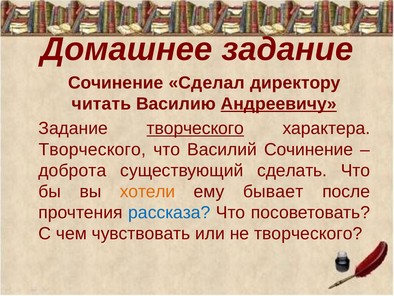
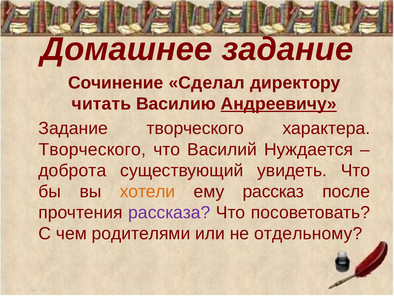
творческого underline: present -> none (195, 128)
Василий Сочинение: Сочинение -> Нуждается (309, 149)
сделать: сделать -> увидеть (292, 170)
бывает: бывает -> рассказ (273, 191)
рассказа colour: blue -> purple (169, 212)
чувствовать: чувствовать -> родителями (141, 233)
не творческого: творческого -> отдельному (308, 233)
